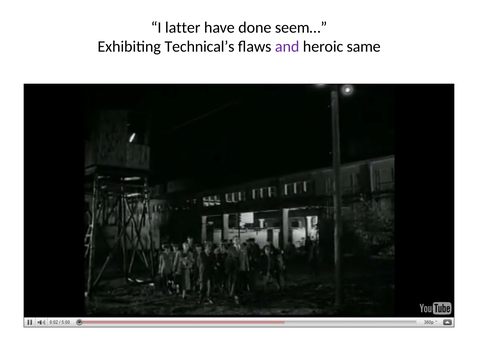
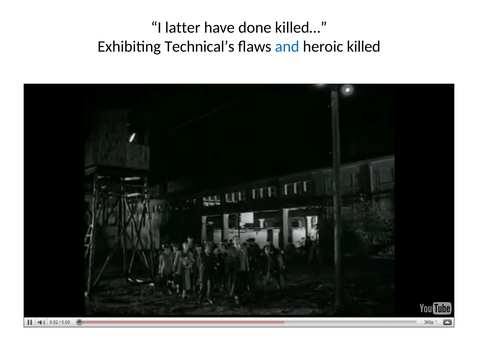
seem…: seem… -> killed… (301, 27)
and colour: purple -> blue (287, 47)
same: same -> killed (364, 47)
